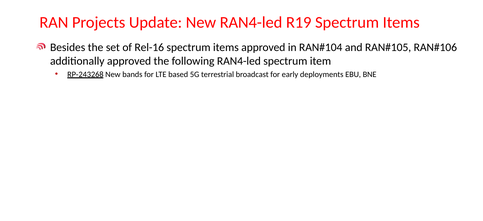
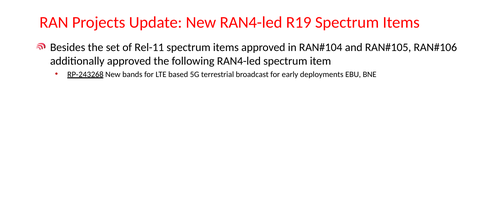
Rel-16: Rel-16 -> Rel-11 (149, 47)
